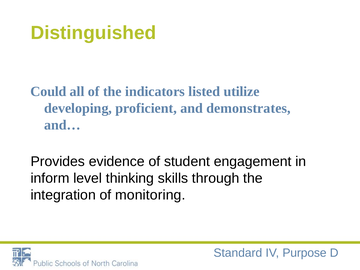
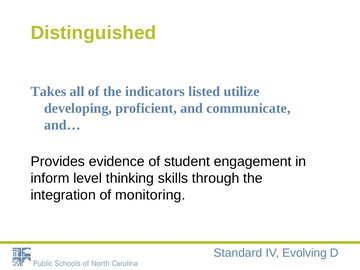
Could: Could -> Takes (48, 91)
demonstrates: demonstrates -> communicate (248, 108)
Purpose: Purpose -> Evolving (305, 253)
